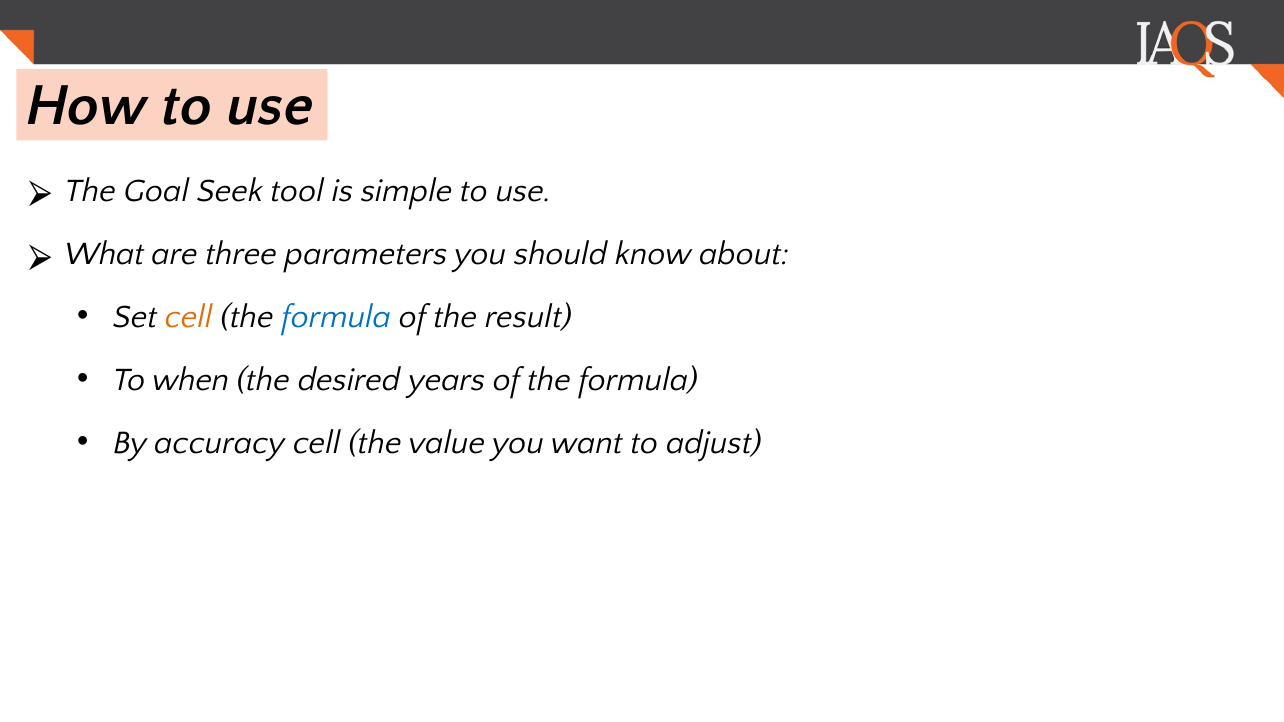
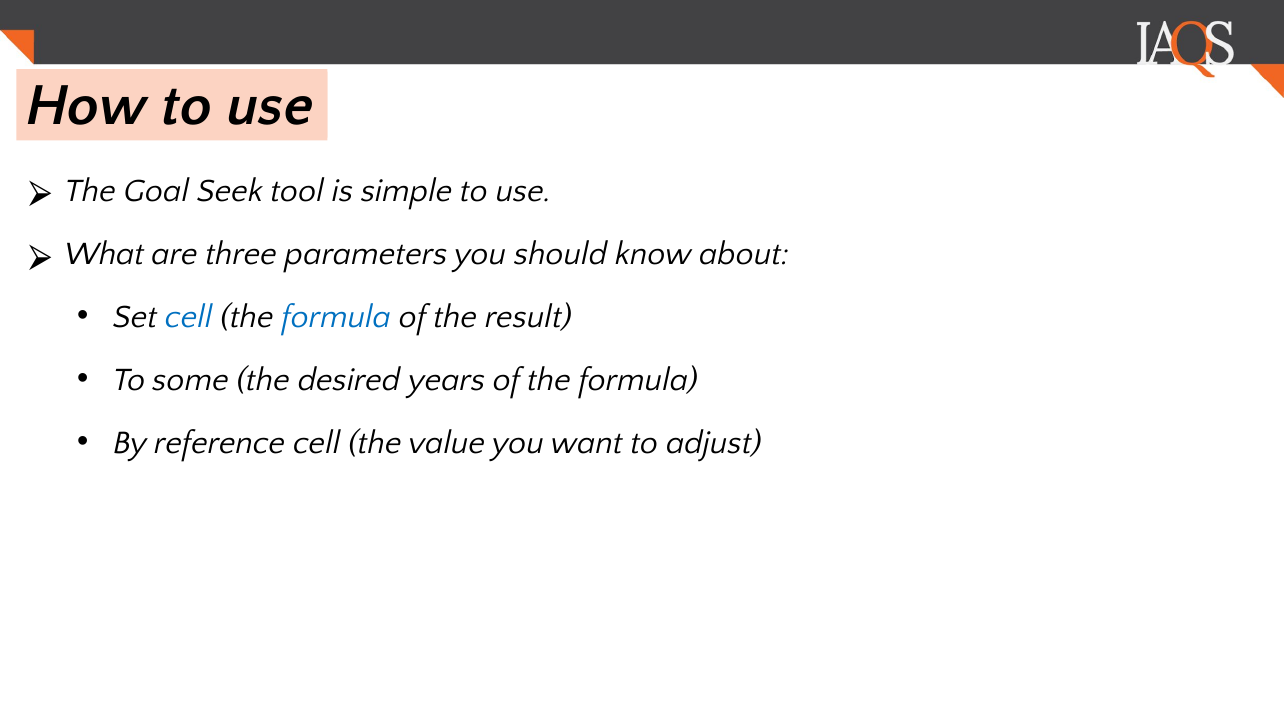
cell colour: orange -> blue (189, 317)
when: when -> some (191, 380)
accuracy: accuracy -> reference (220, 443)
